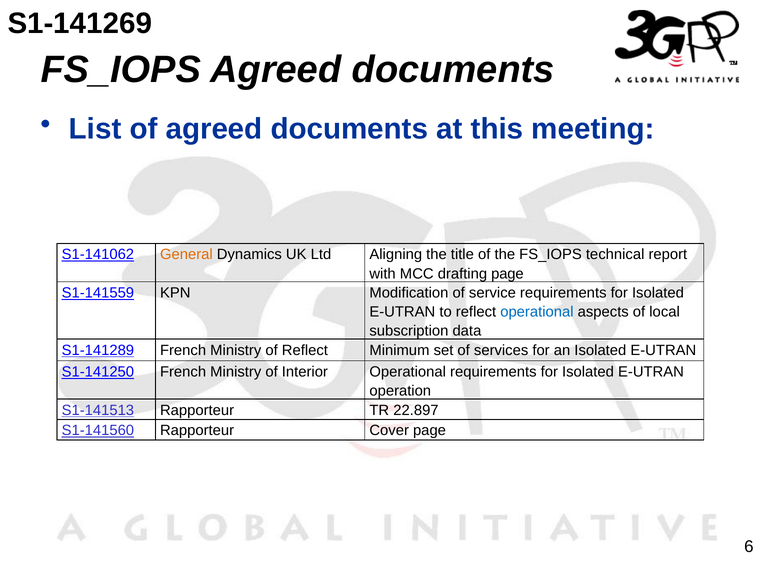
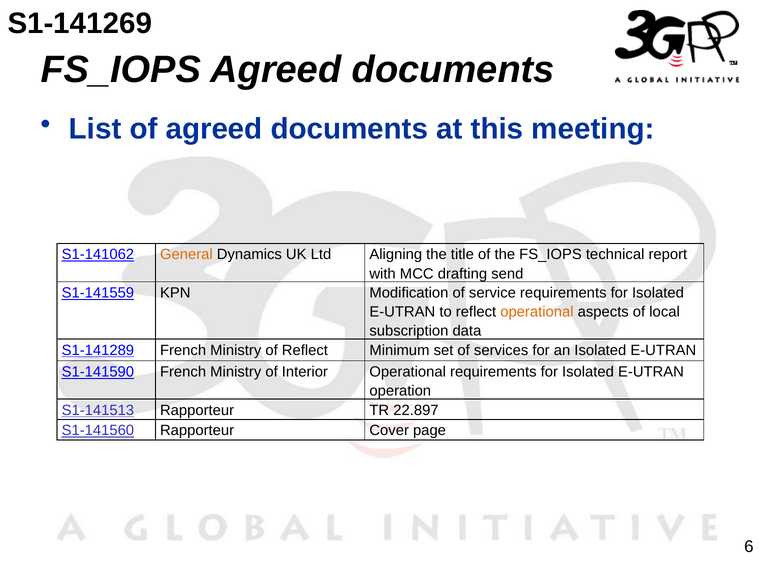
drafting page: page -> send (507, 274)
operational colour: blue -> orange (537, 312)
S1-141250: S1-141250 -> S1-141590 (98, 372)
